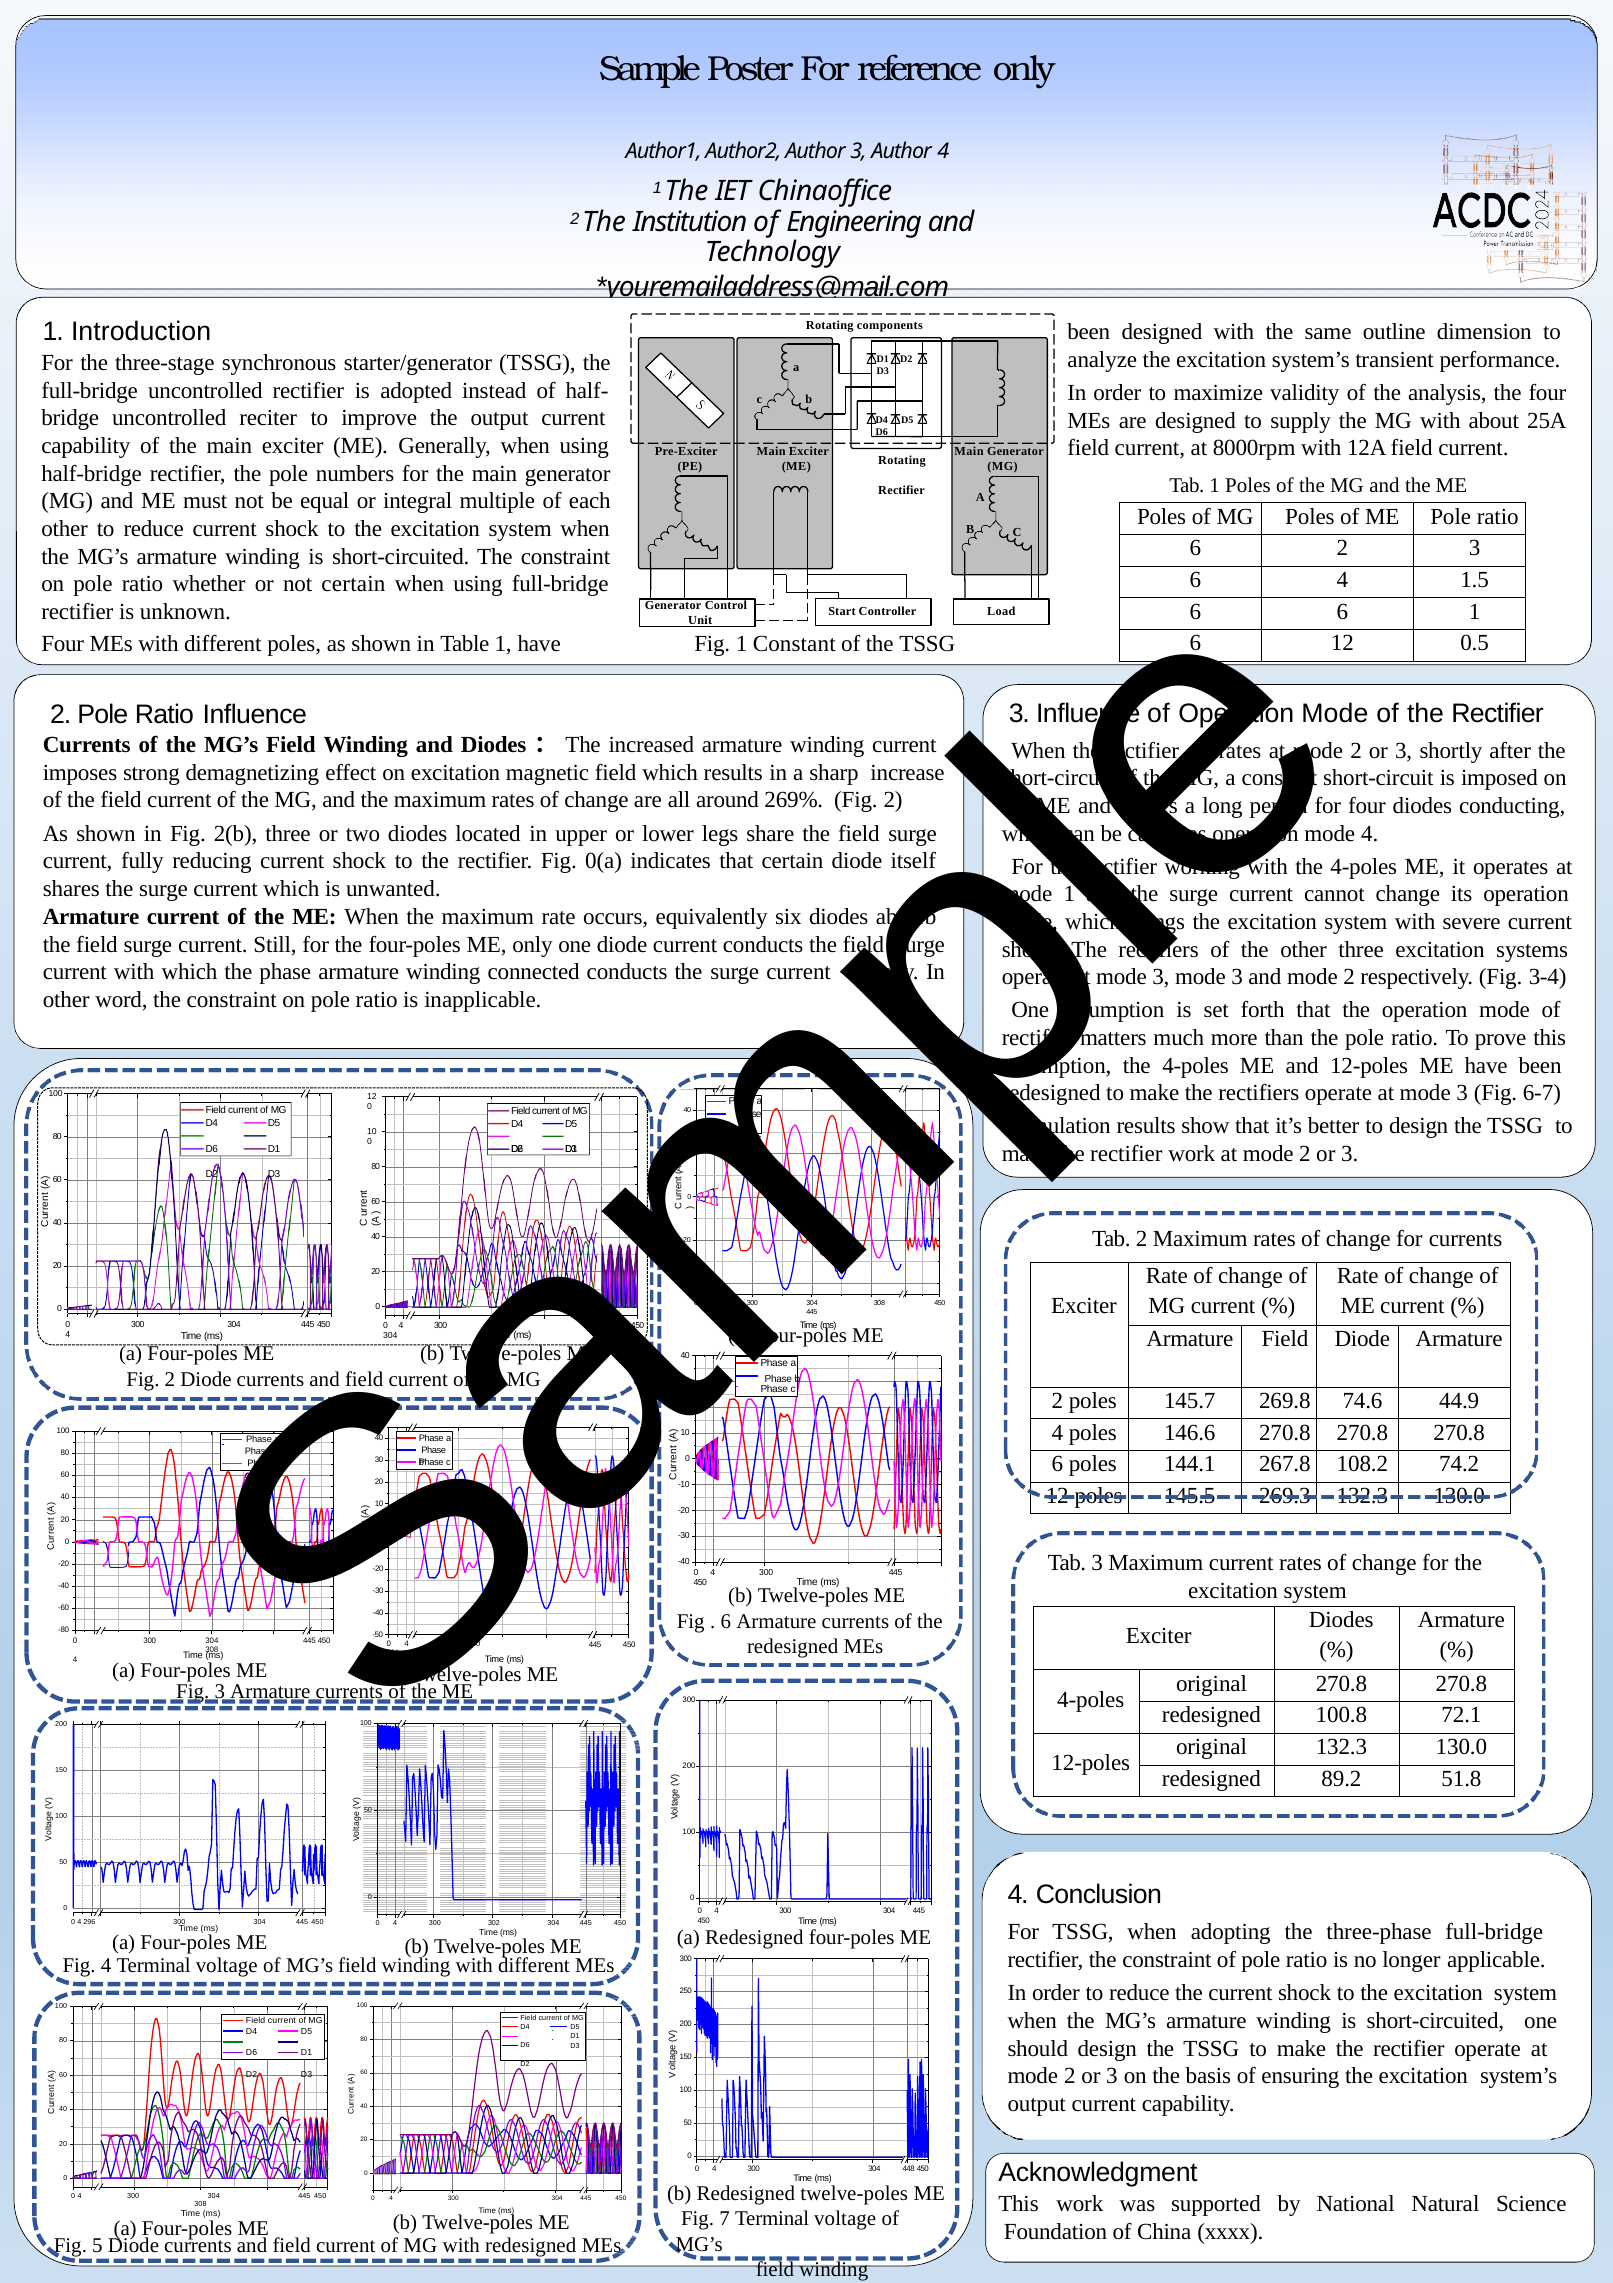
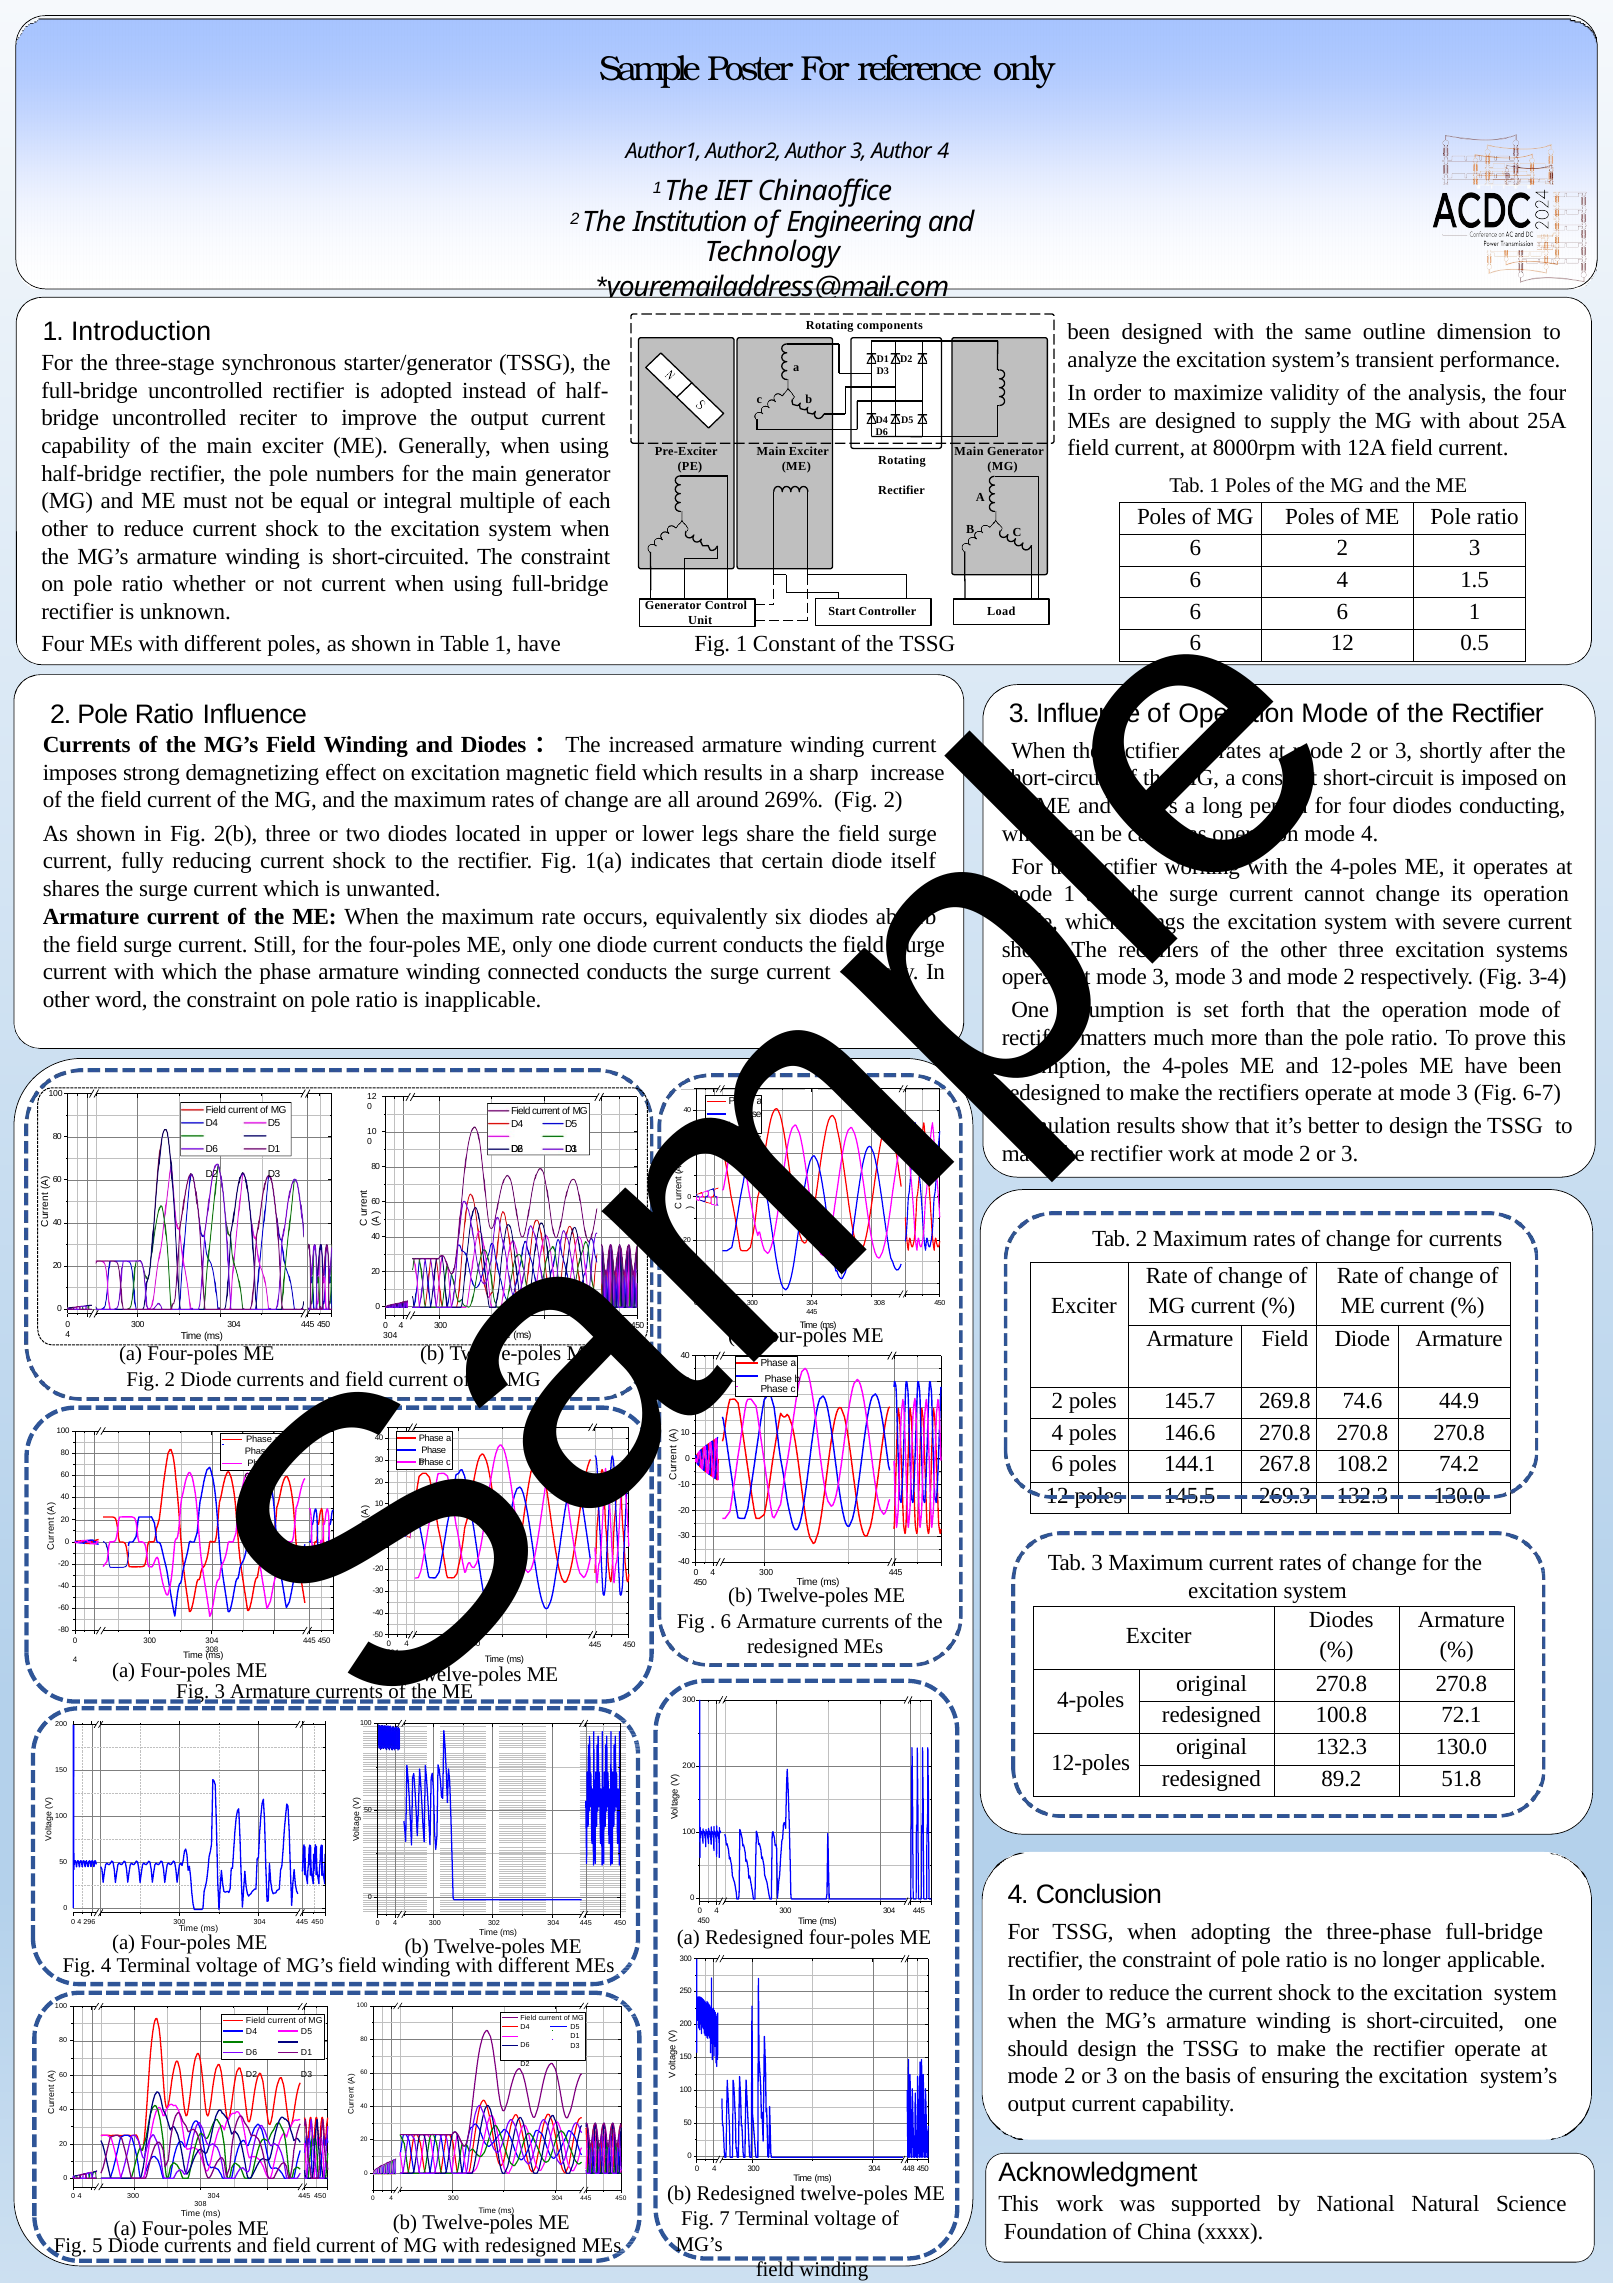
not certain: certain -> current (354, 584)
0(a: 0(a -> 1(a (604, 861)
